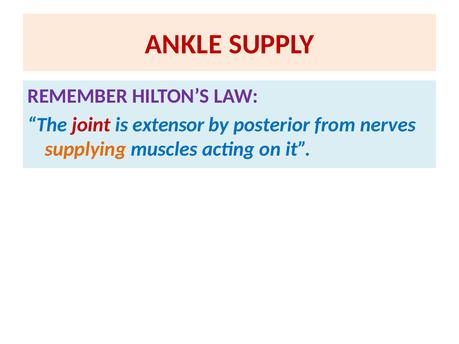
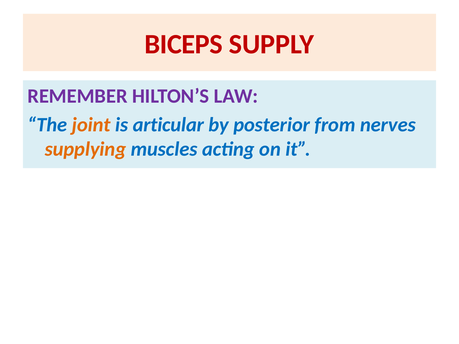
ANKLE: ANKLE -> BICEPS (184, 44)
joint colour: red -> orange (91, 125)
extensor: extensor -> articular (168, 125)
